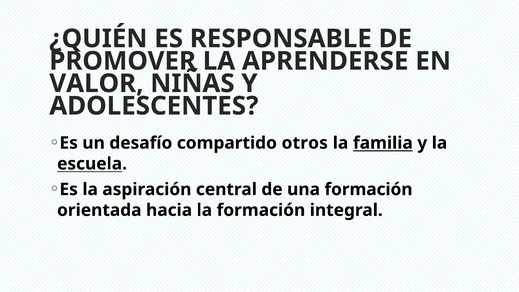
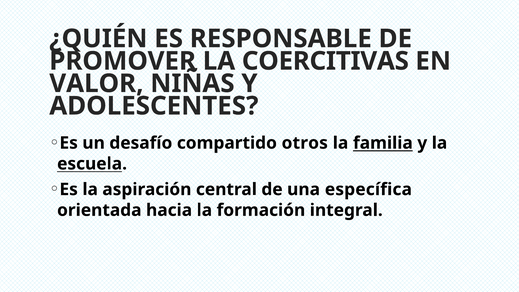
APRENDERSE: APRENDERSE -> COERCITIVAS (325, 61)
una formación: formación -> específica (368, 189)
